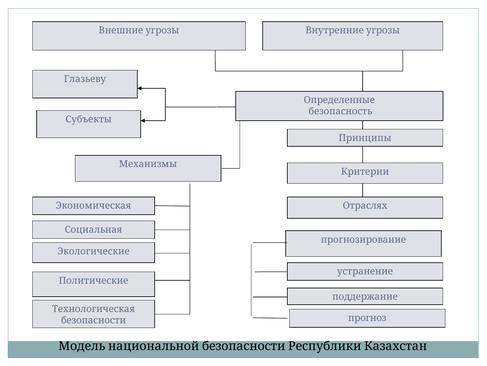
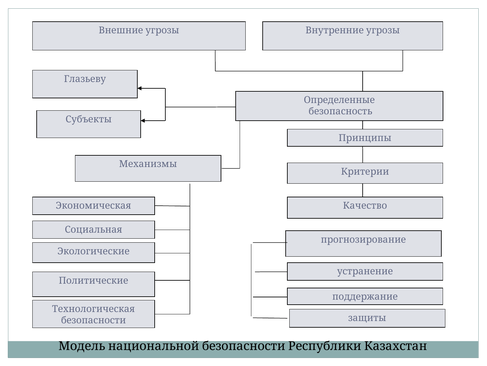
Отраслях: Отраслях -> Качество (365, 205)
прогноз: прогноз -> защиты (367, 317)
